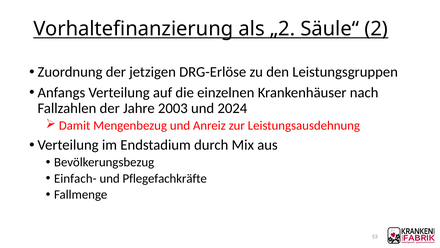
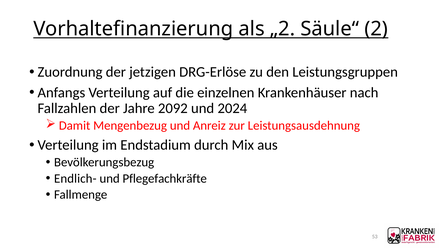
2003: 2003 -> 2092 (173, 108)
Einfach-: Einfach- -> Endlich- (75, 178)
